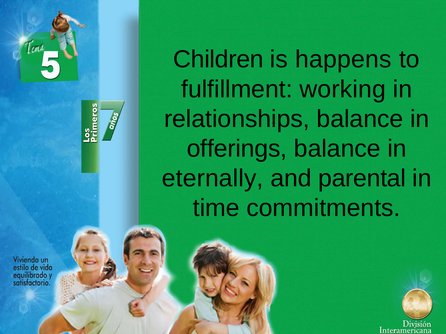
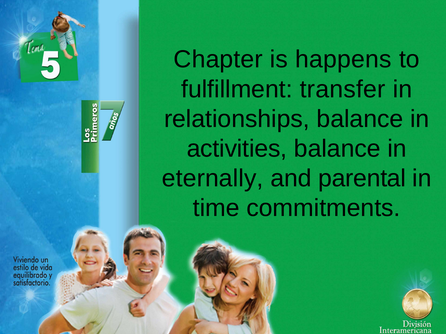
Children: Children -> Chapter (218, 60)
working: working -> transfer (343, 89)
offerings: offerings -> activities (237, 149)
